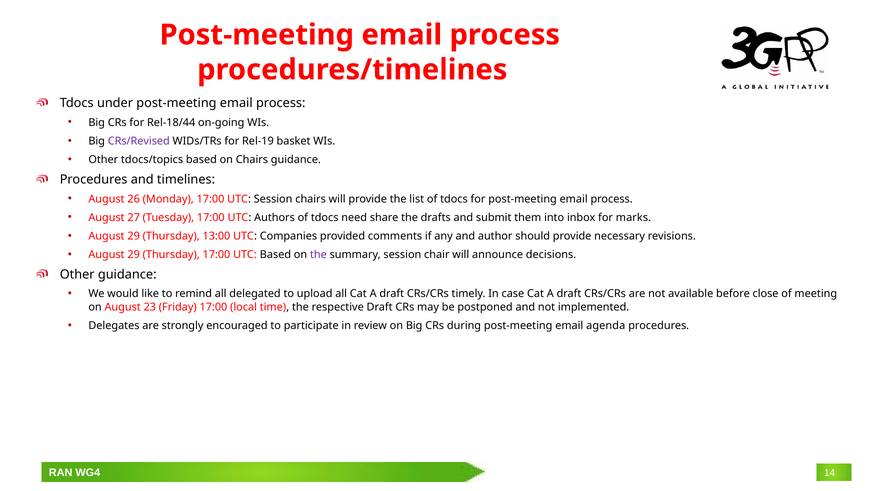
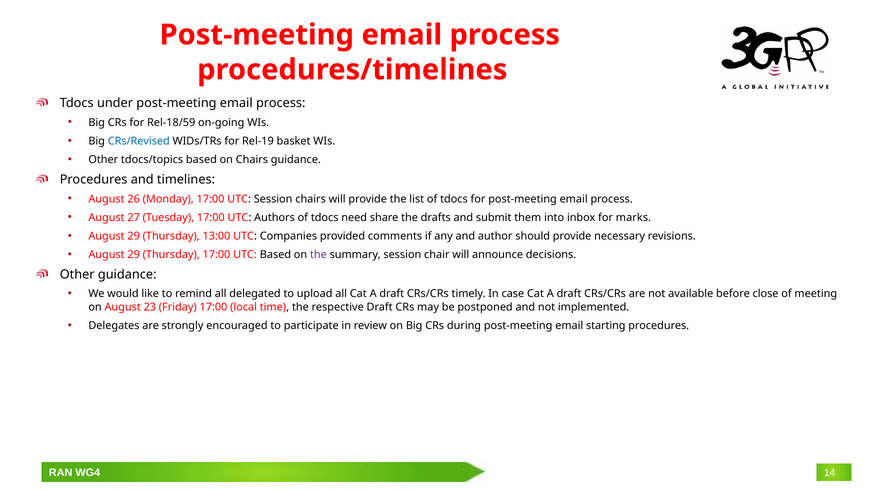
Rel-18/44: Rel-18/44 -> Rel-18/59 (171, 122)
CRs/Revised colour: purple -> blue (139, 141)
agenda: agenda -> starting (606, 325)
